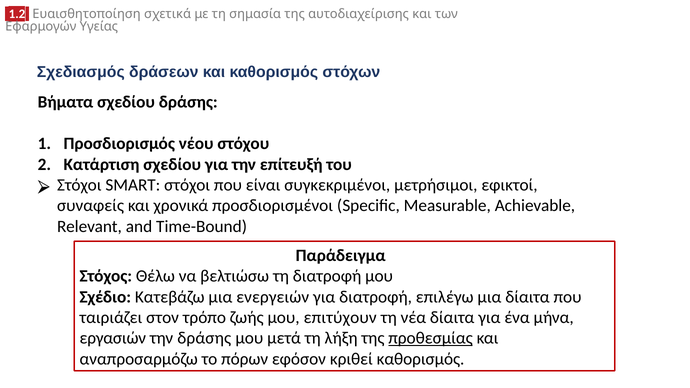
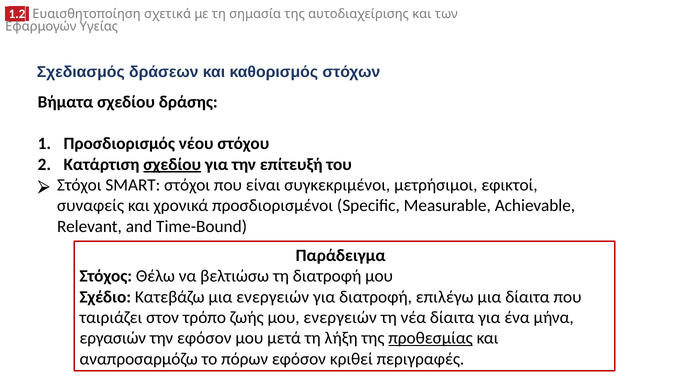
σχεδίου underline: none -> present (172, 164)
μου επιτύχουν: επιτύχουν -> ενεργειών (340, 318)
την δράσης: δράσης -> εφόσον (204, 338)
κριθεί καθορισμός: καθορισμός -> περιγραφές (420, 359)
